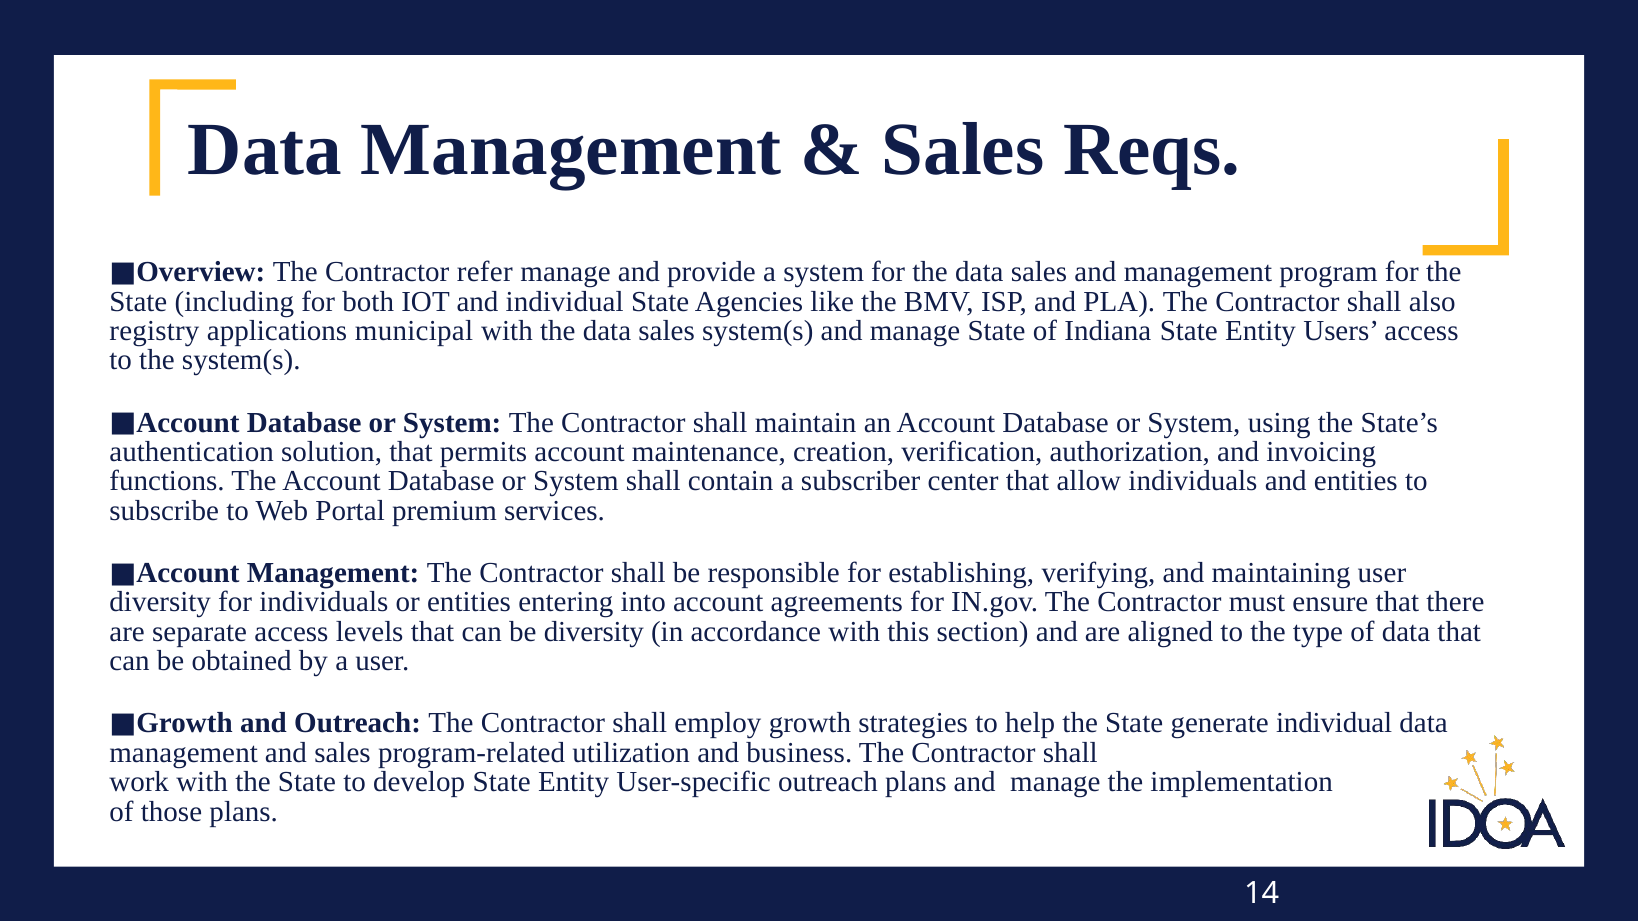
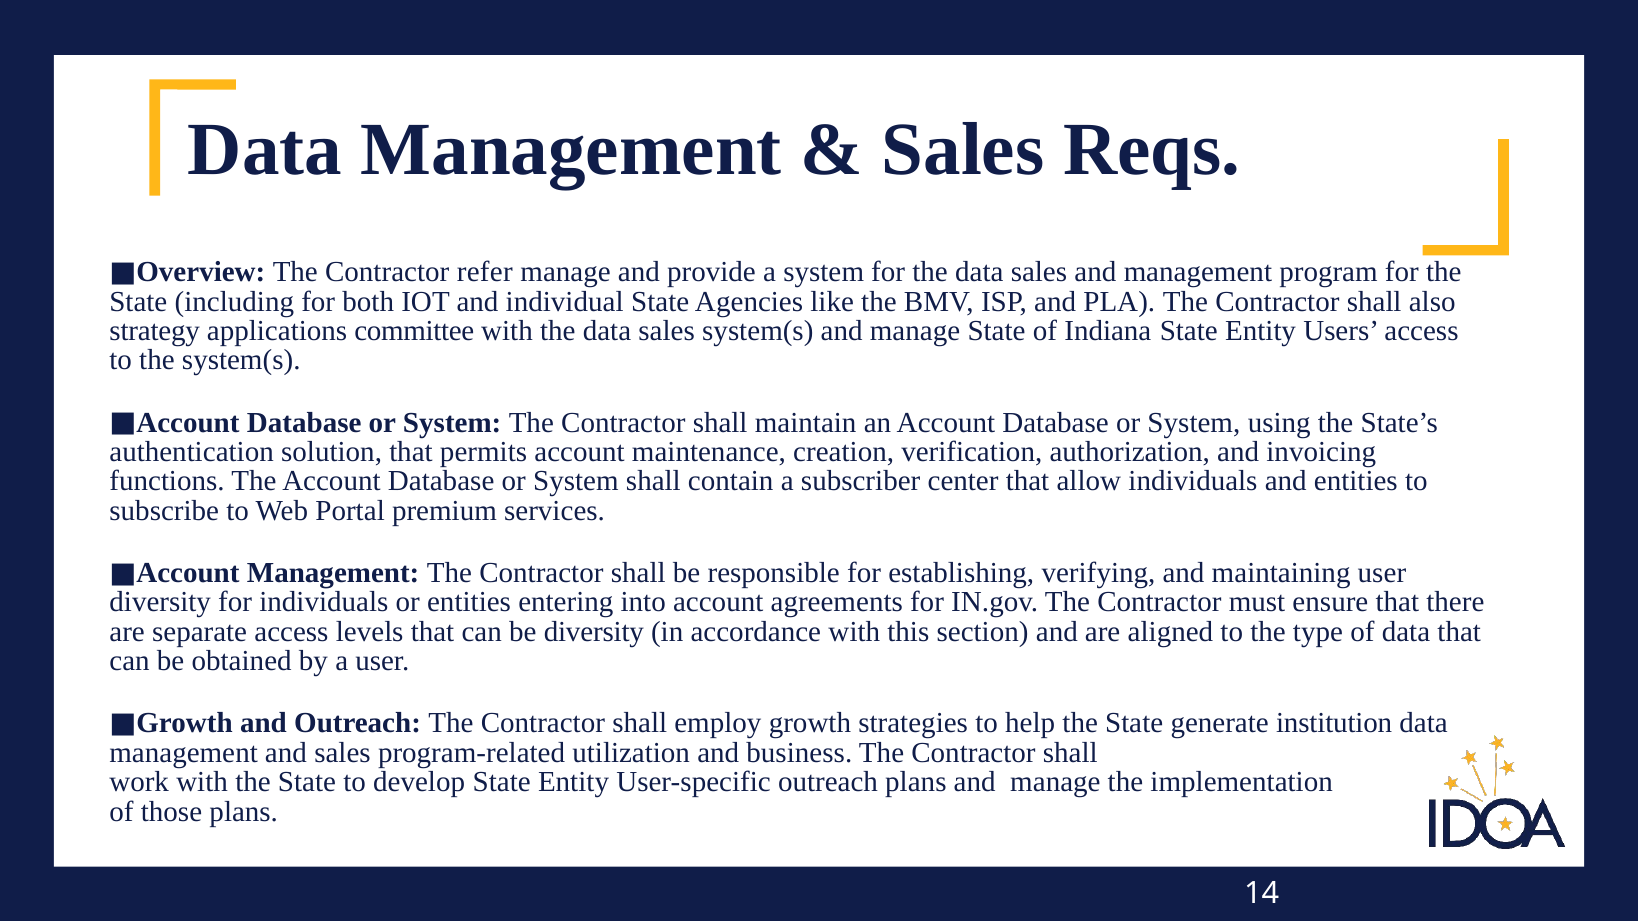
registry: registry -> strategy (155, 331)
municipal: municipal -> committee (414, 331)
generate individual: individual -> institution (1334, 724)
